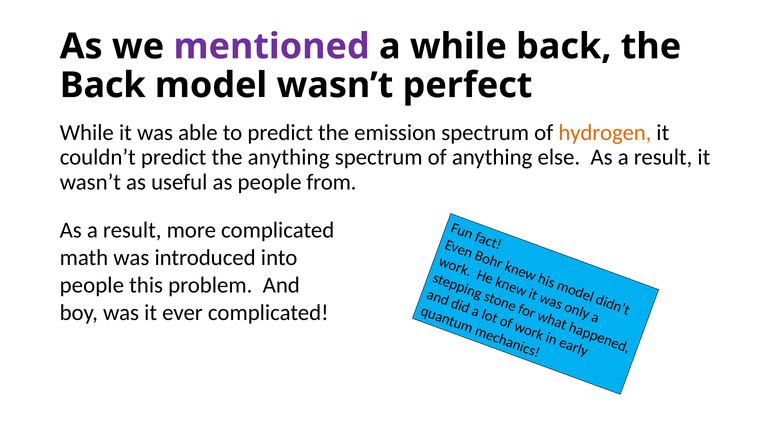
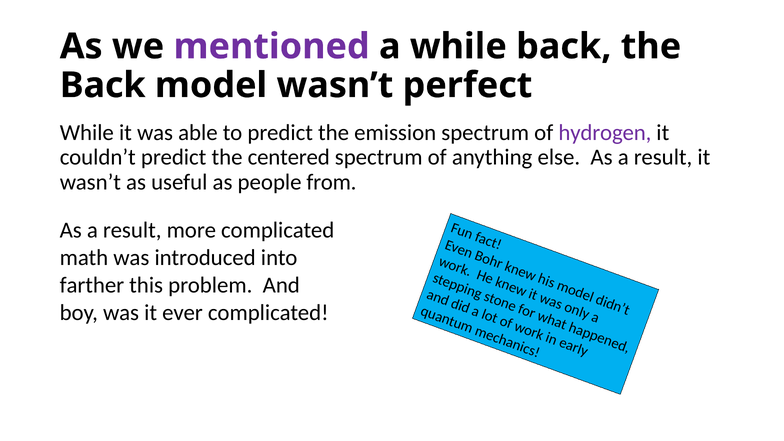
hydrogen colour: orange -> purple (605, 133)
the anything: anything -> centered (289, 157)
people: people -> farther (92, 285)
